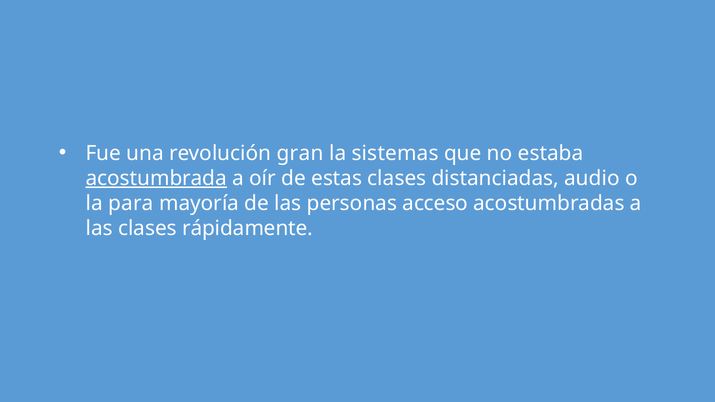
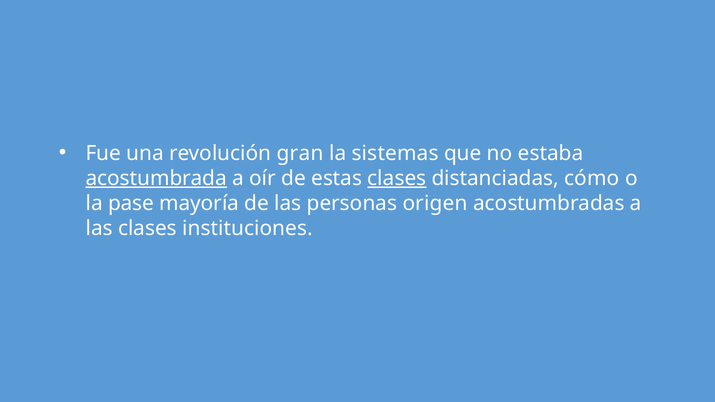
clases underline: none -> present (397, 178)
audio: audio -> cómo (592, 178)
para: para -> pase (131, 203)
acceso: acceso -> origen (435, 203)
rápidamente: rápidamente -> instituciones (248, 228)
